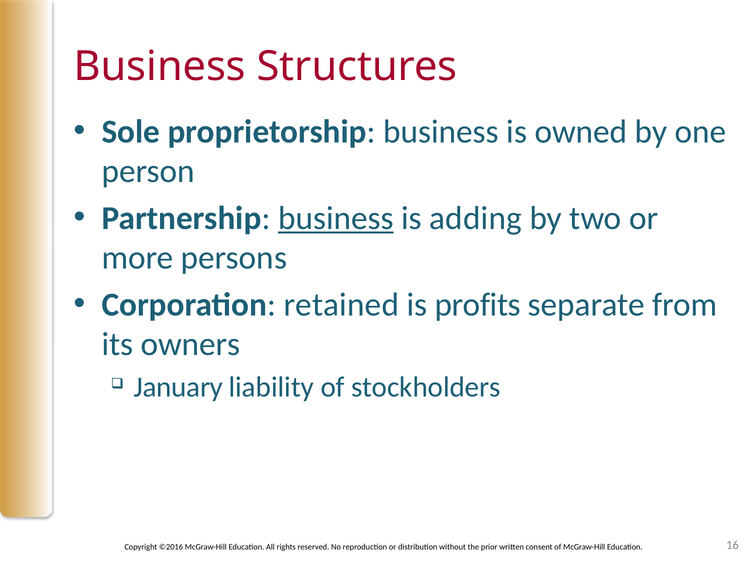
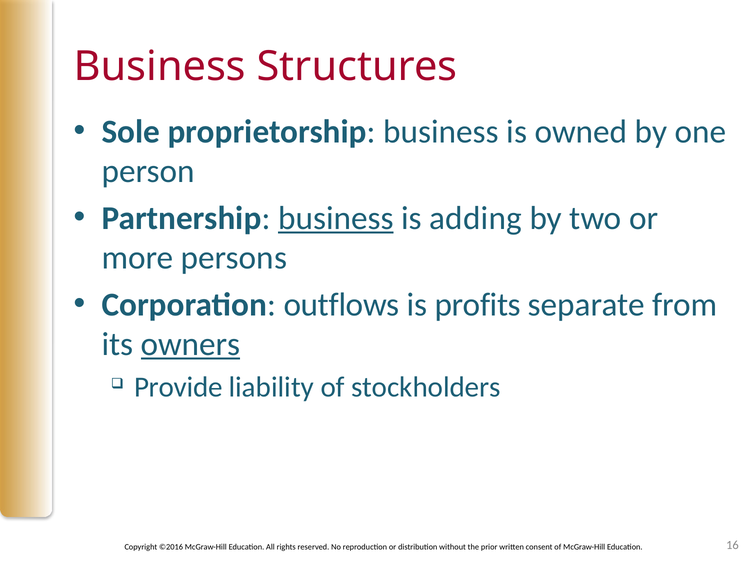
retained: retained -> outflows (342, 305)
owners underline: none -> present (191, 344)
January: January -> Provide (178, 387)
